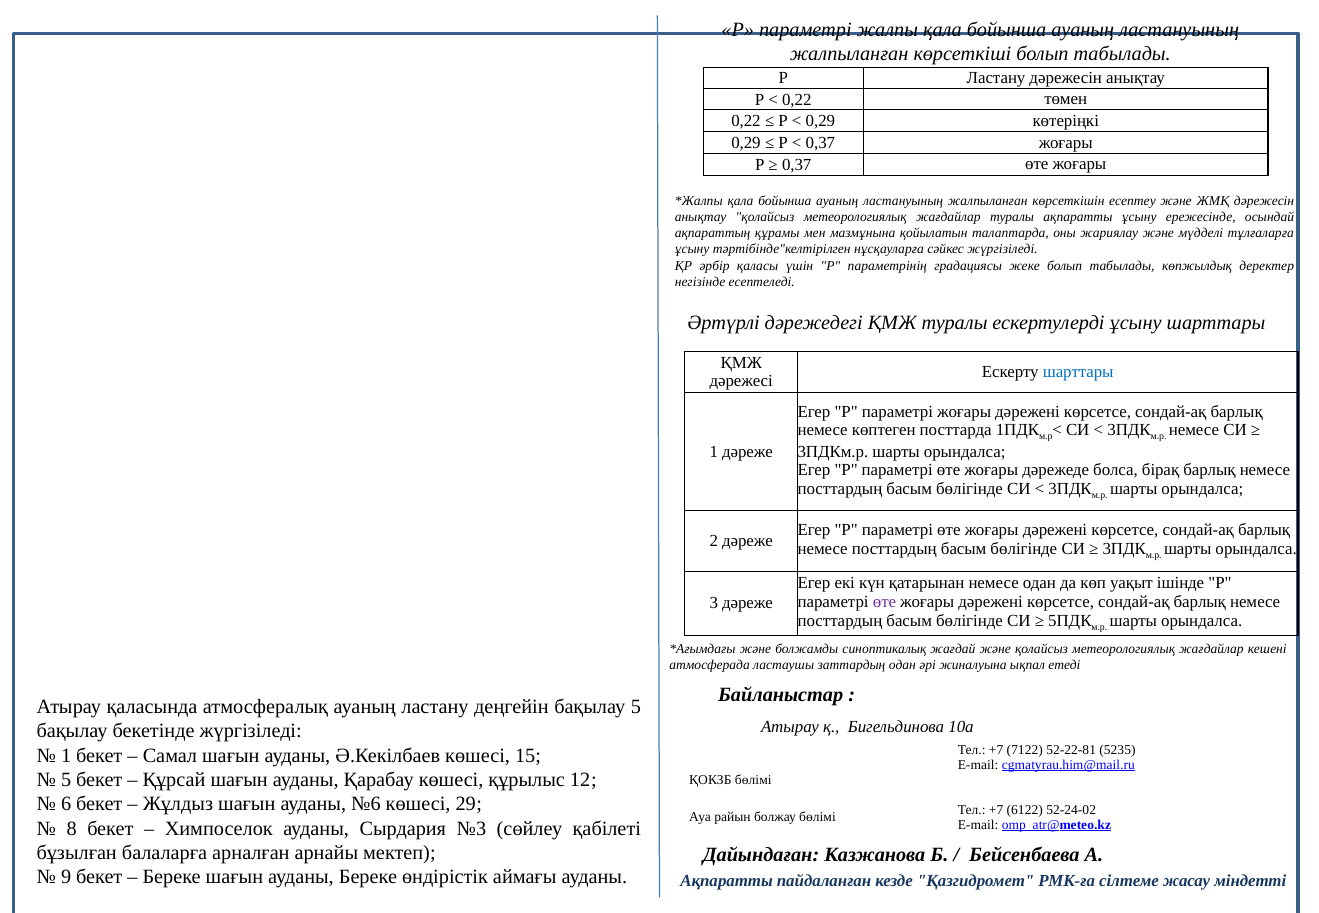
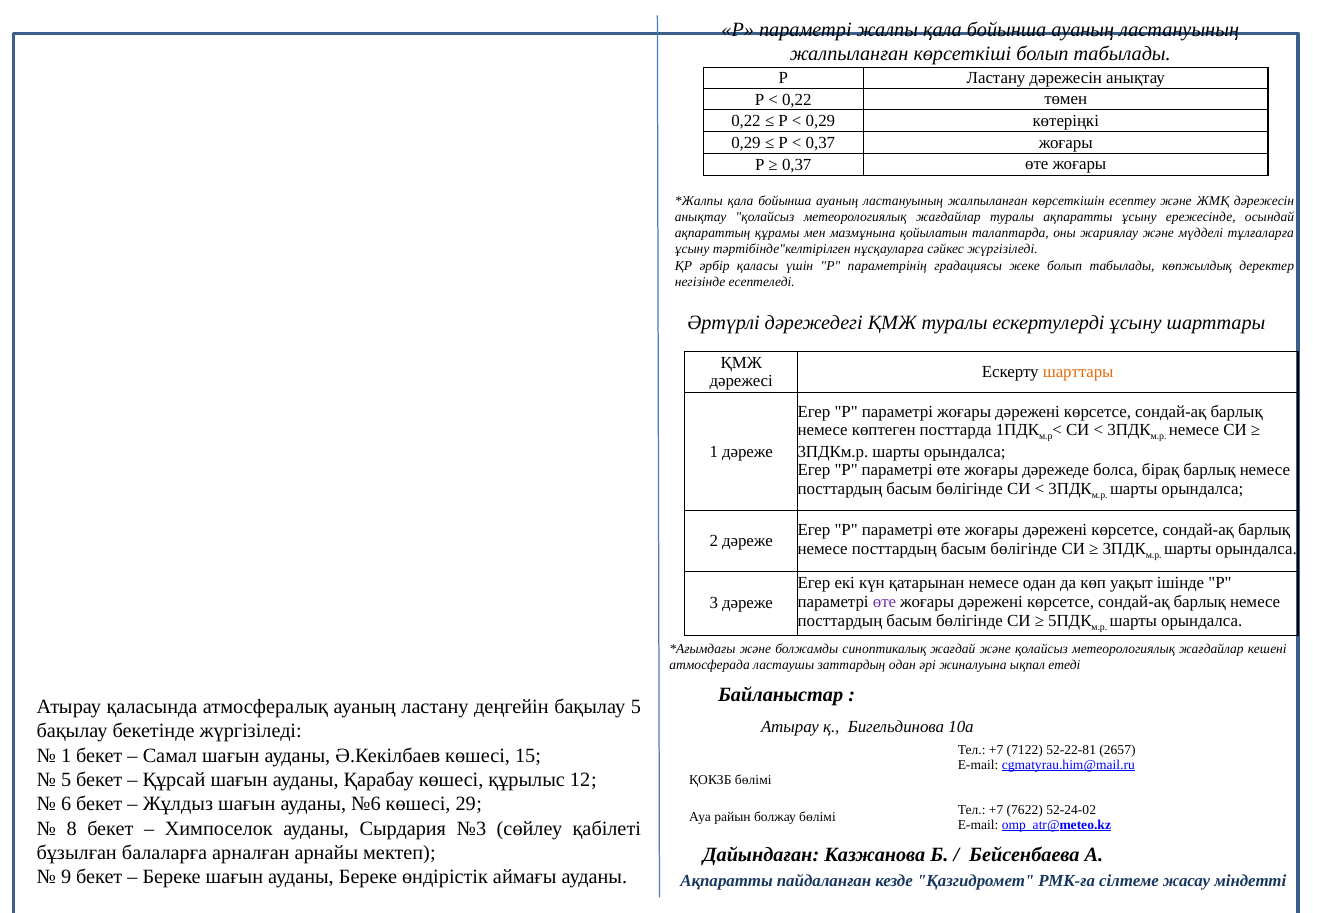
шарттары colour: blue -> orange (1078, 372)
5235: 5235 -> 2657 (1117, 750)
6122: 6122 -> 7622 (1025, 810)
